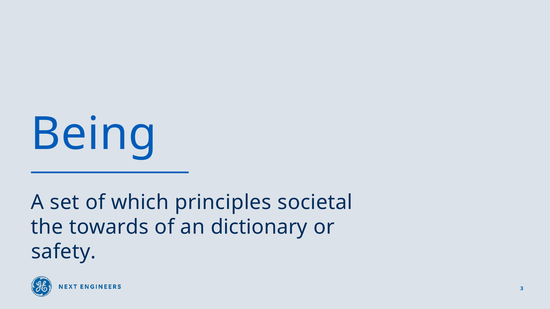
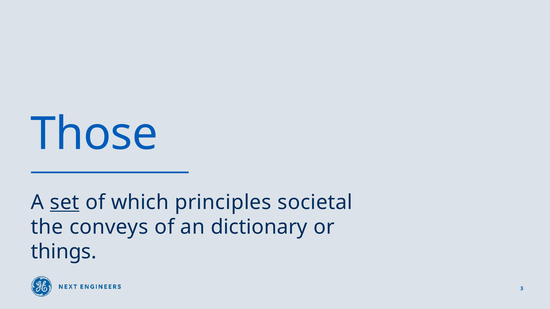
Being: Being -> Those (94, 134)
set underline: none -> present (65, 203)
towards: towards -> conveys (109, 227)
safety: safety -> things (64, 252)
